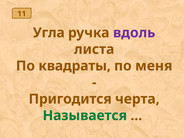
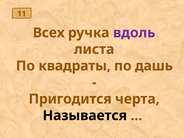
Угла: Угла -> Всех (49, 33)
меня: меня -> дашь (154, 66)
Называется colour: green -> black (85, 116)
